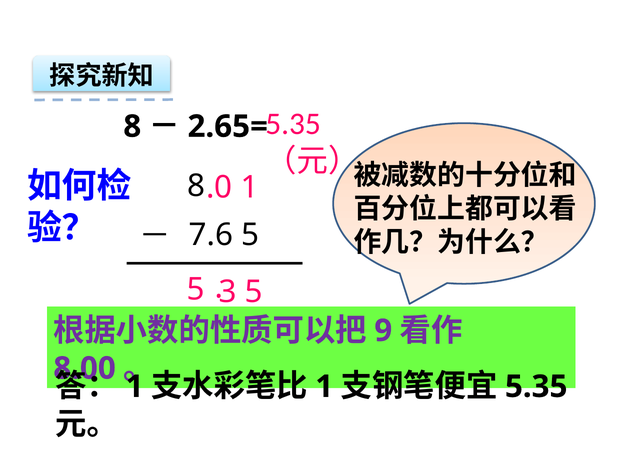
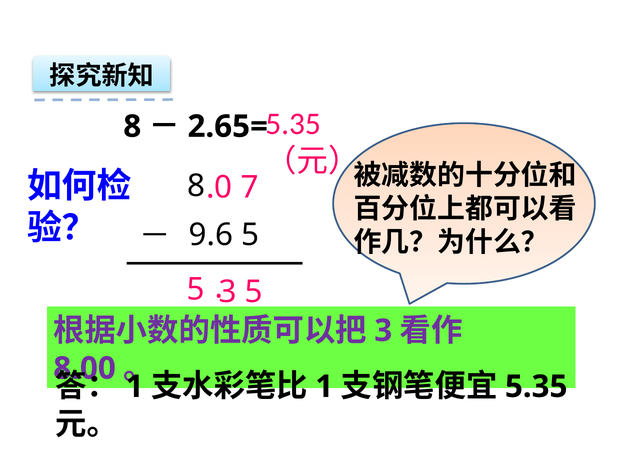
.0 1: 1 -> 7 (250, 187)
7.6: 7.6 -> 9.6 (211, 235)
9: 9 -> 3 (383, 330)
